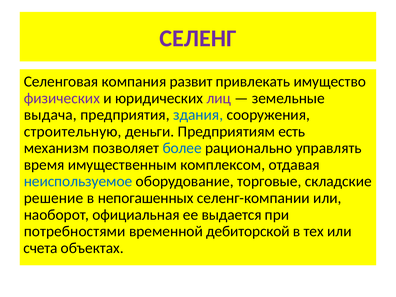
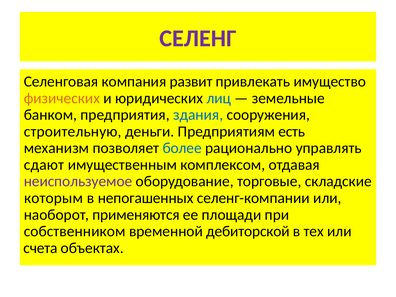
физических colour: purple -> orange (62, 98)
лиц colour: purple -> blue (219, 98)
выдача: выдача -> банком (50, 115)
время: время -> сдают (44, 165)
неиспользуемое colour: blue -> purple (78, 181)
решение: решение -> которым (54, 198)
официальная: официальная -> применяются (136, 215)
выдается: выдается -> площади (232, 215)
потребностями: потребностями -> собственником (75, 231)
